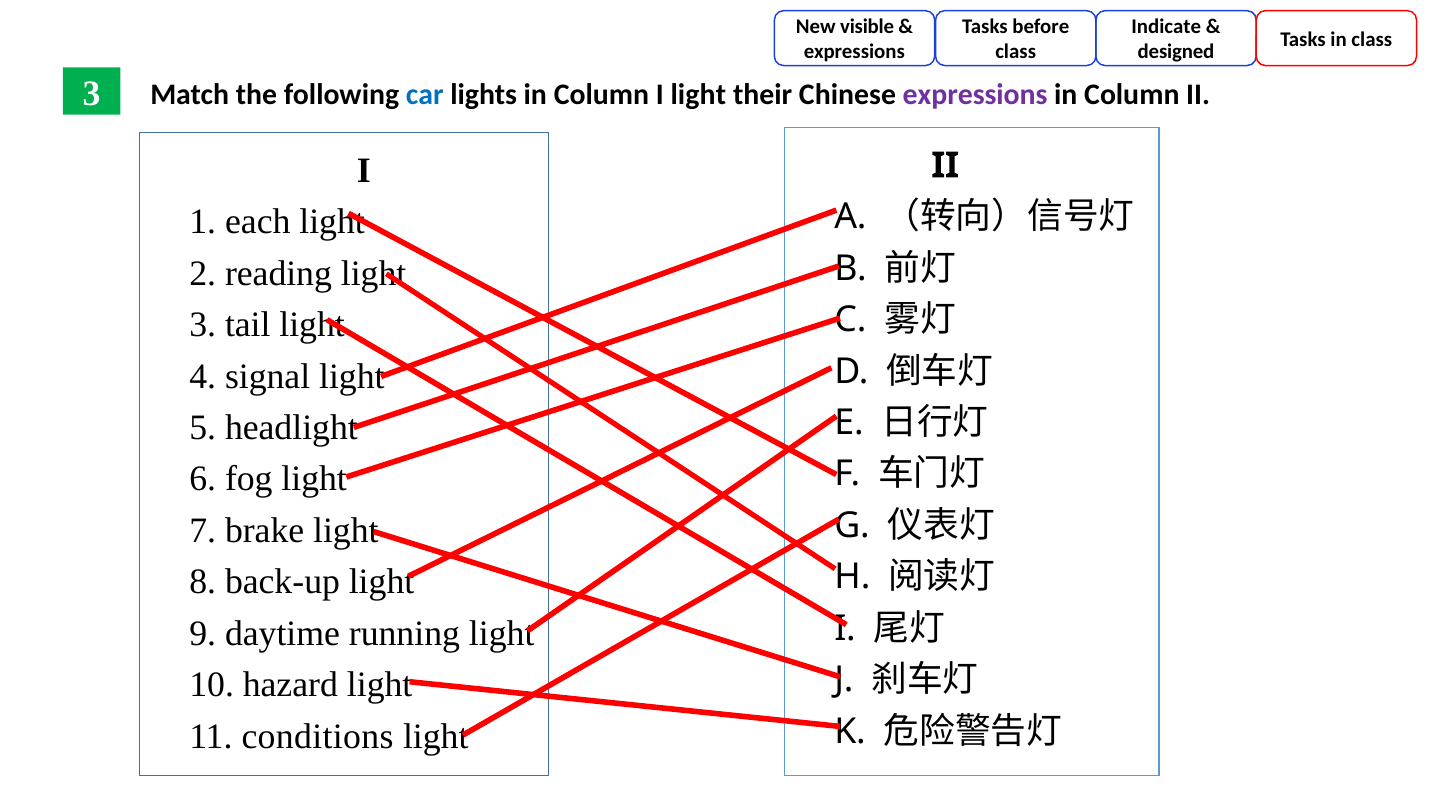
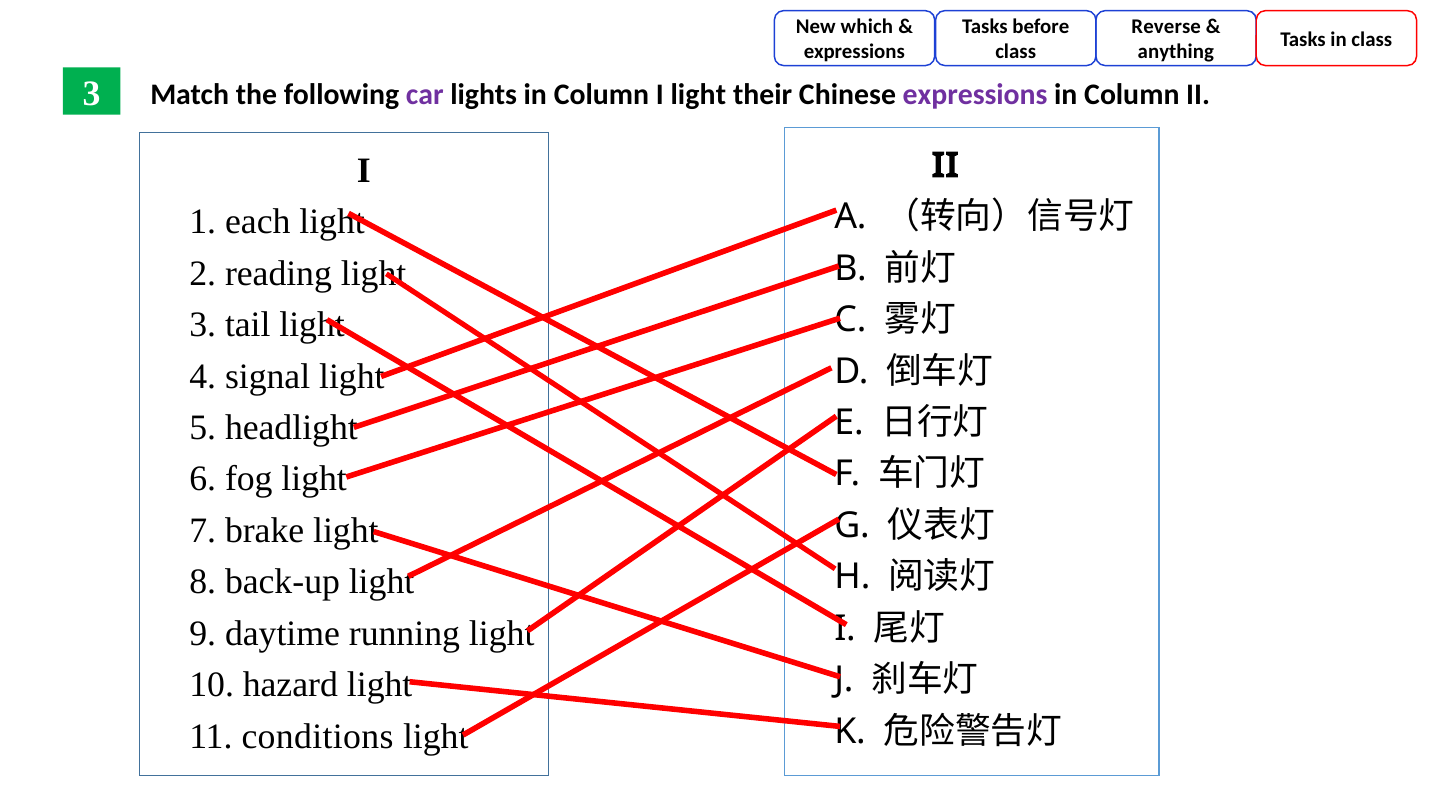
visible: visible -> which (867, 27)
Indicate: Indicate -> Reverse (1166, 27)
designed: designed -> anything (1176, 52)
car colour: blue -> purple (425, 95)
